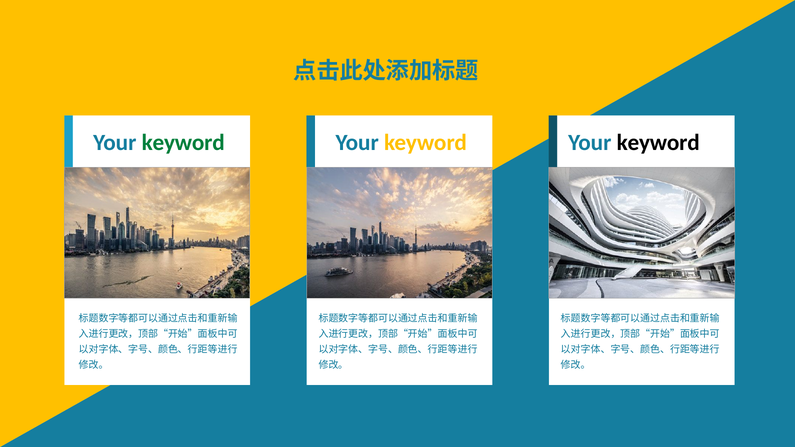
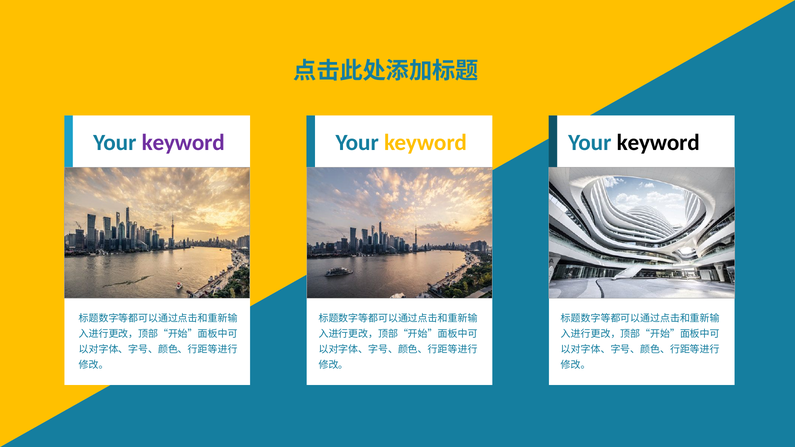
keyword colour: green -> purple (183, 143)
